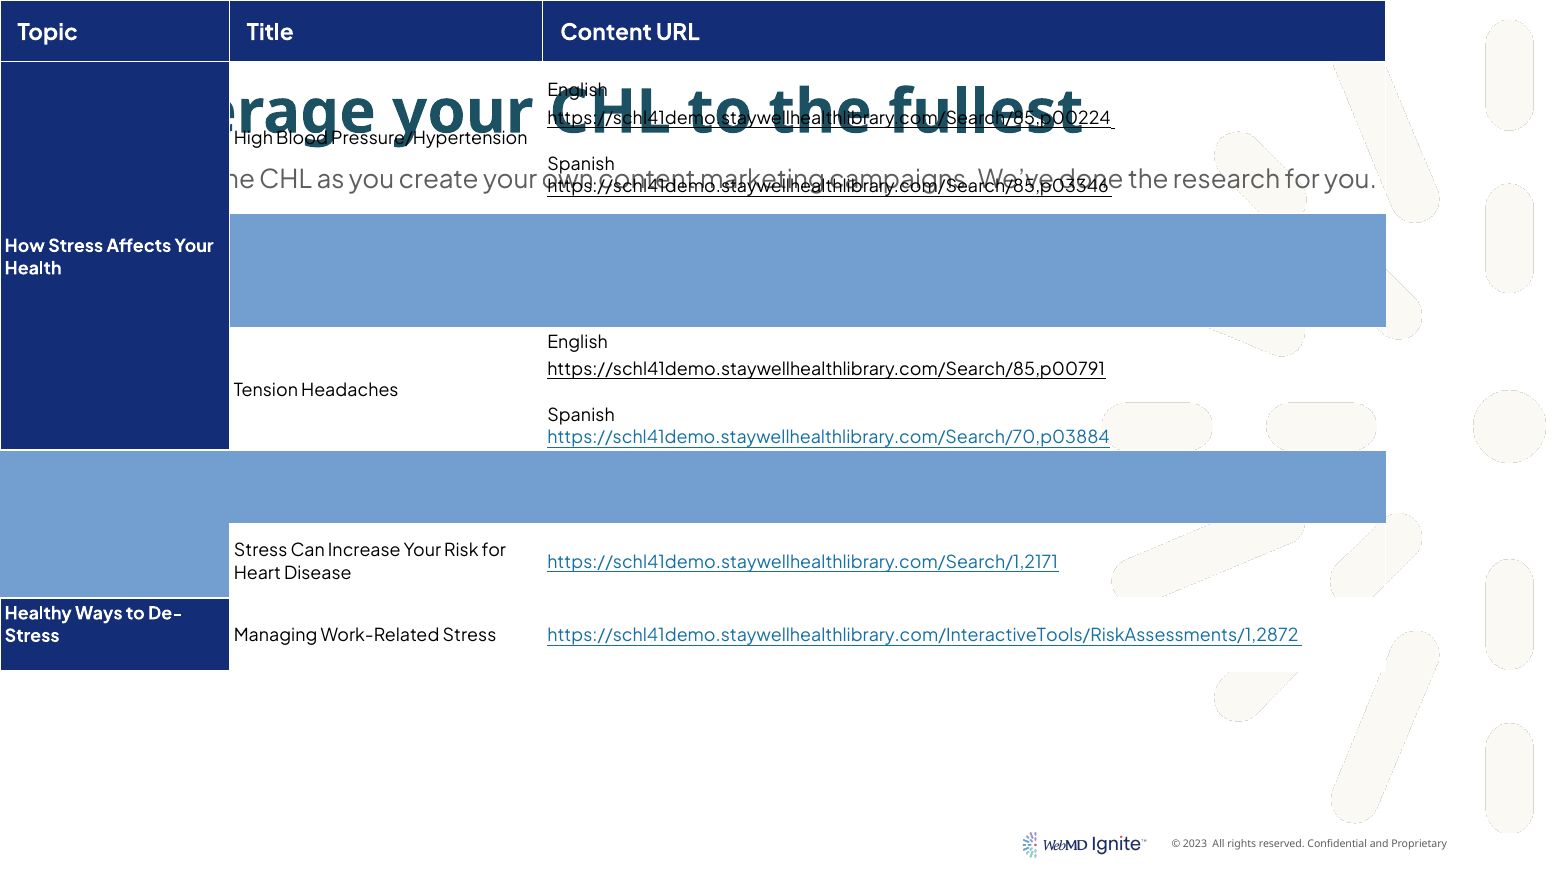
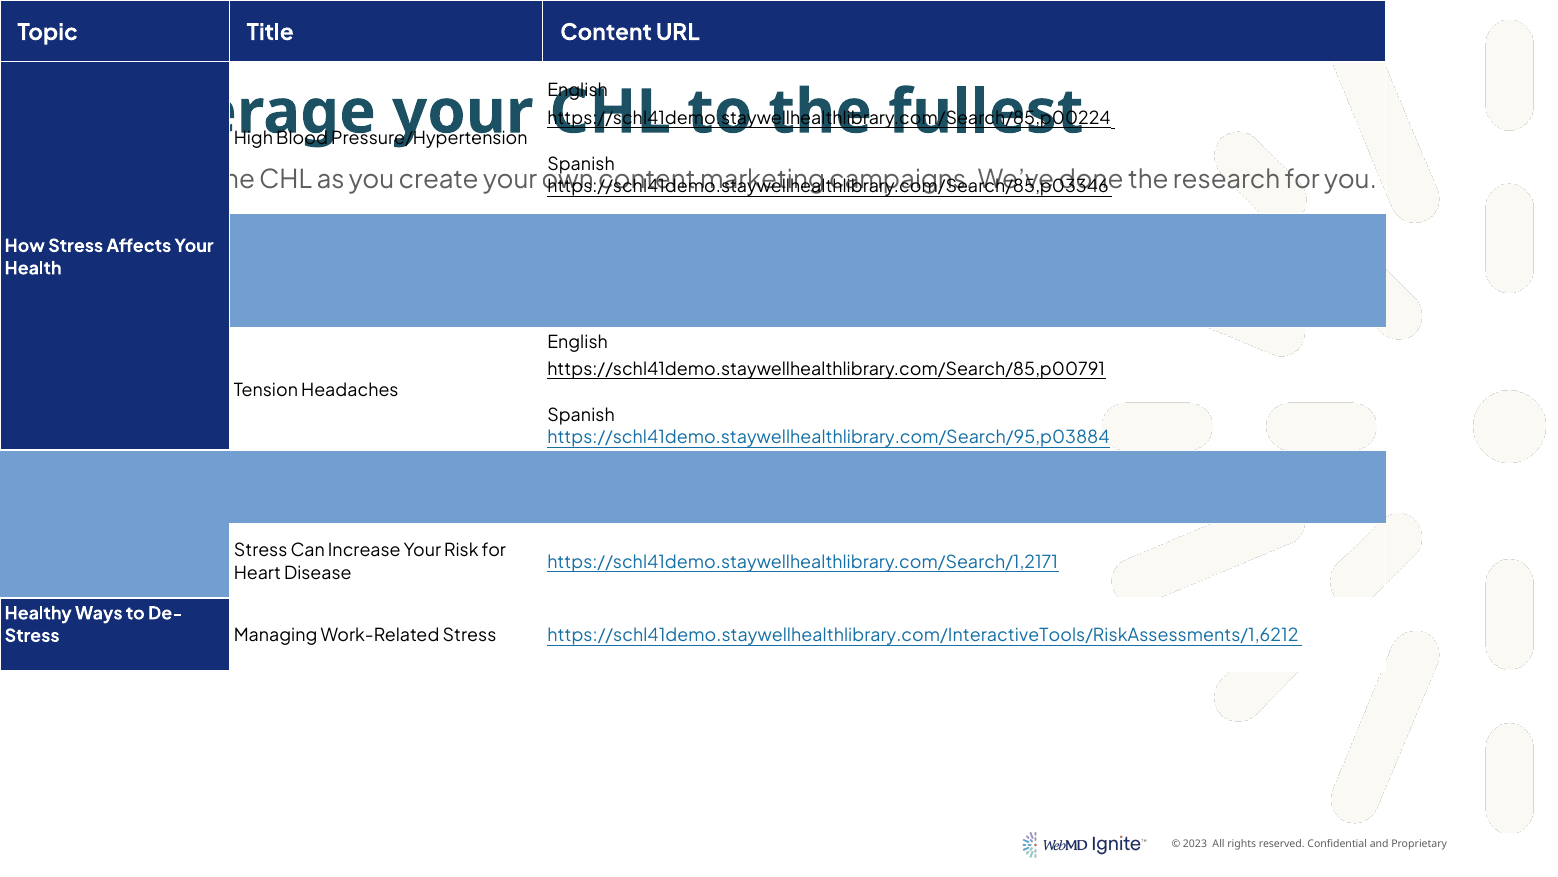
https://schl41demo.staywellhealthlibrary.com/Search/70,p03884: https://schl41demo.staywellhealthlibrary.com/Search/70,p03884 -> https://schl41demo.staywellhealthlibrary.com/Search/95,p03884 (829, 438)
https://schl41demo.staywellhealthlibrary.com/InteractiveTools/RiskAssessments/1,2872: https://schl41demo.staywellhealthlibrary.com/InteractiveTools/RiskAssessments/1,2872 -> https://schl41demo.staywellhealthlibrary.com/InteractiveTools/RiskAssessments/1,6212 (923, 635)
